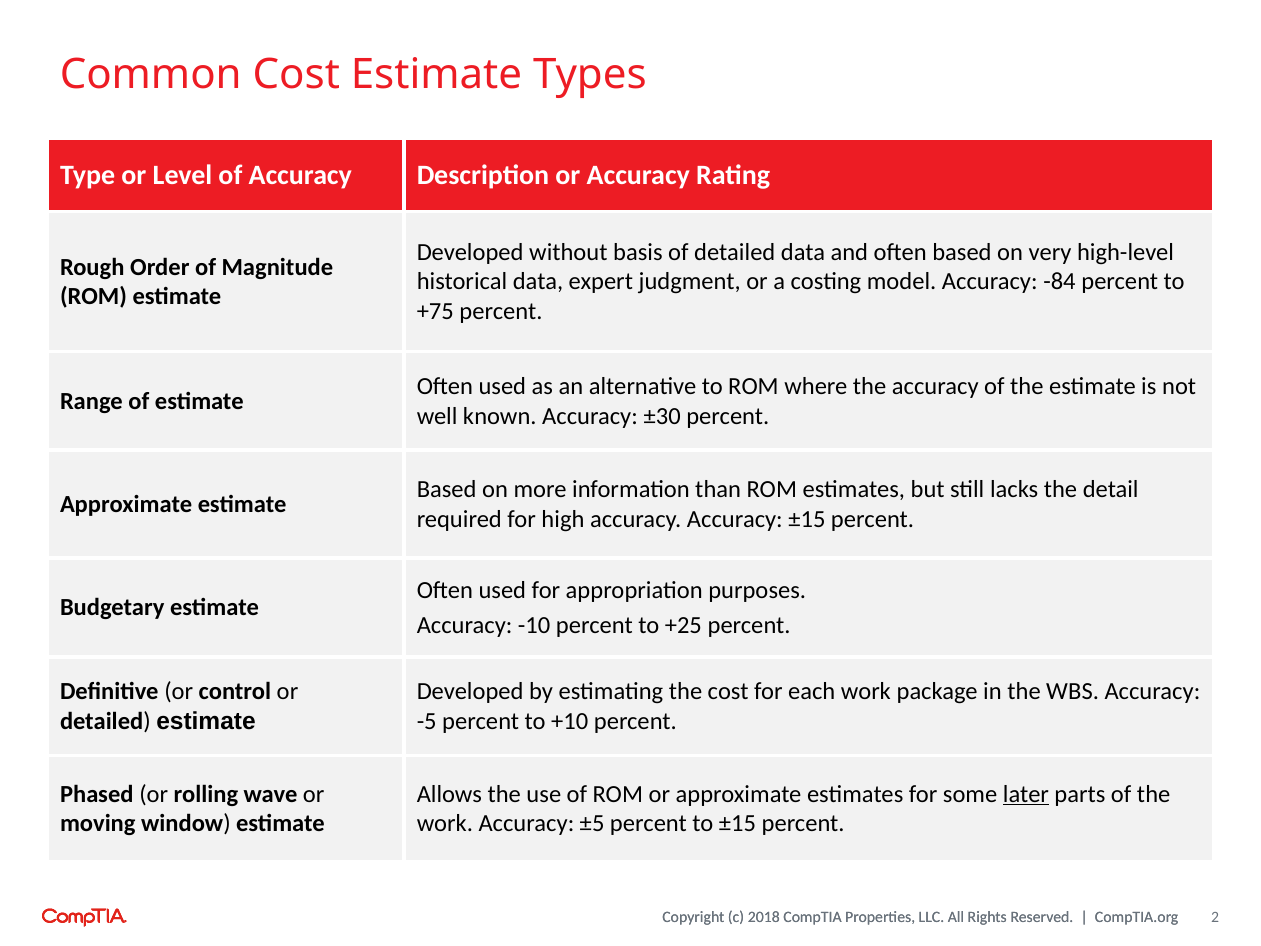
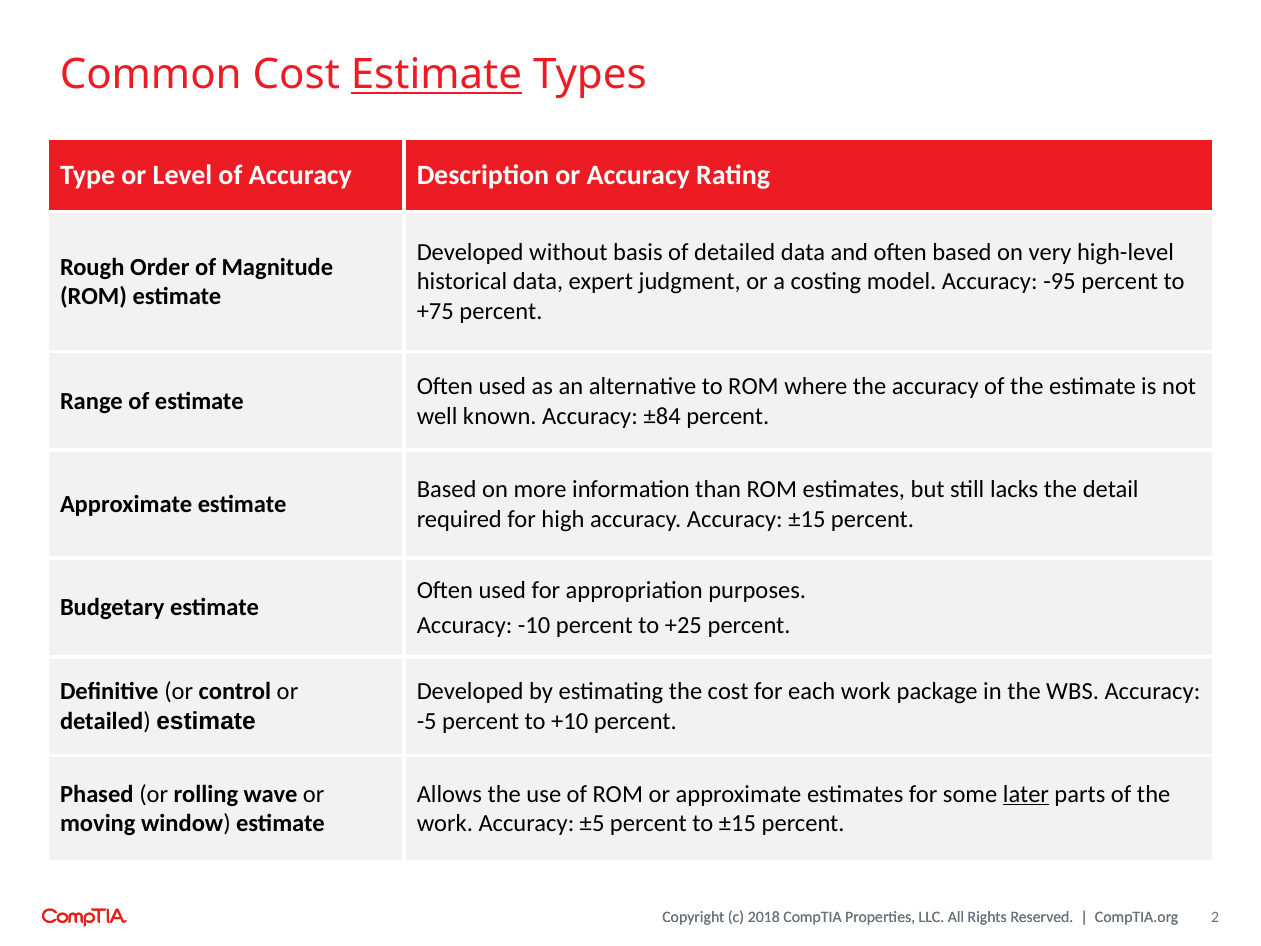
Estimate underline: none -> present (436, 75)
-84: -84 -> -95 (1059, 282)
±30: ±30 -> ±84 (662, 416)
